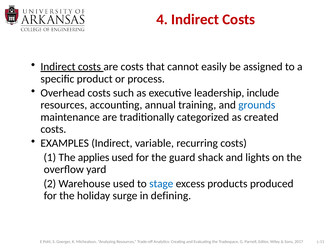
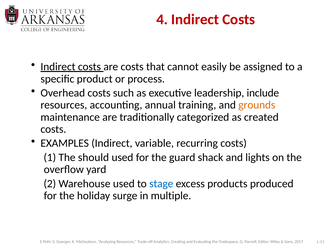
grounds colour: blue -> orange (257, 105)
applies: applies -> should (93, 157)
defining: defining -> multiple (171, 196)
